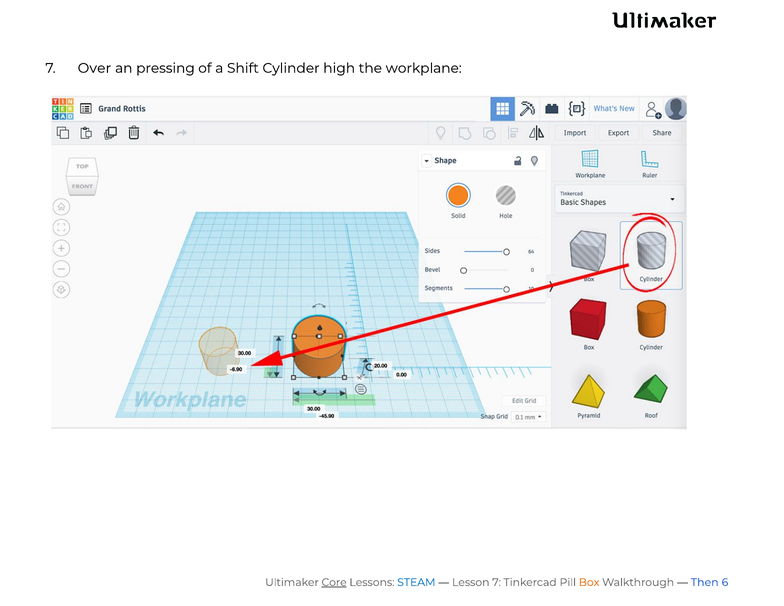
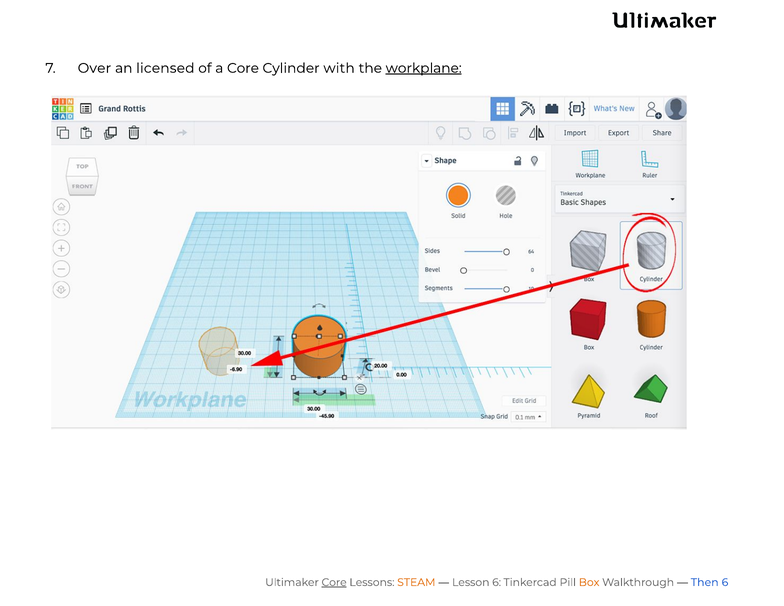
pressing: pressing -> licensed (165, 68)
a Shift: Shift -> Core (243, 68)
high: high -> with (339, 68)
workplane underline: none -> present (424, 68)
STEAM colour: blue -> orange (416, 582)
Lesson 7: 7 -> 6 (497, 582)
